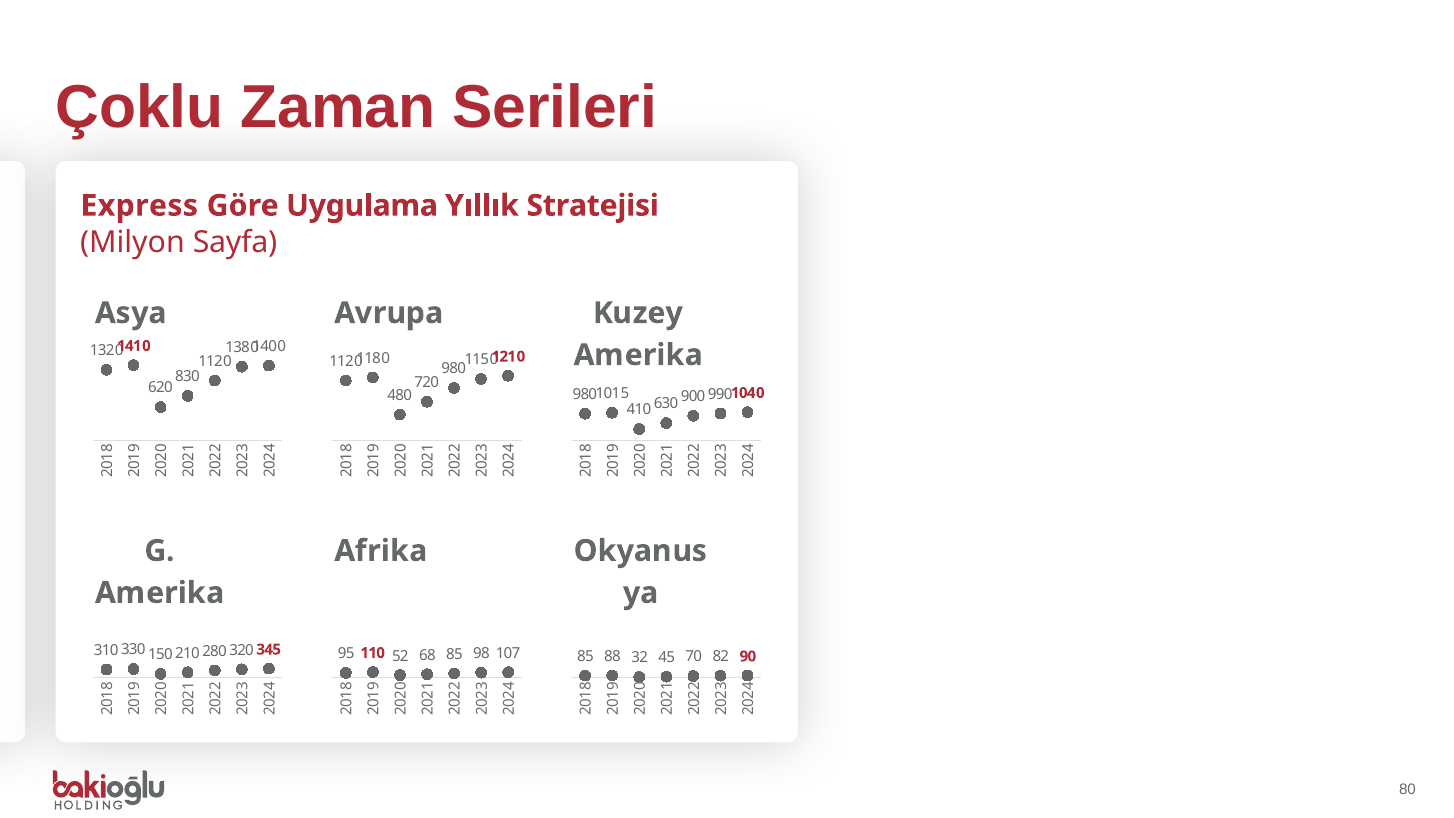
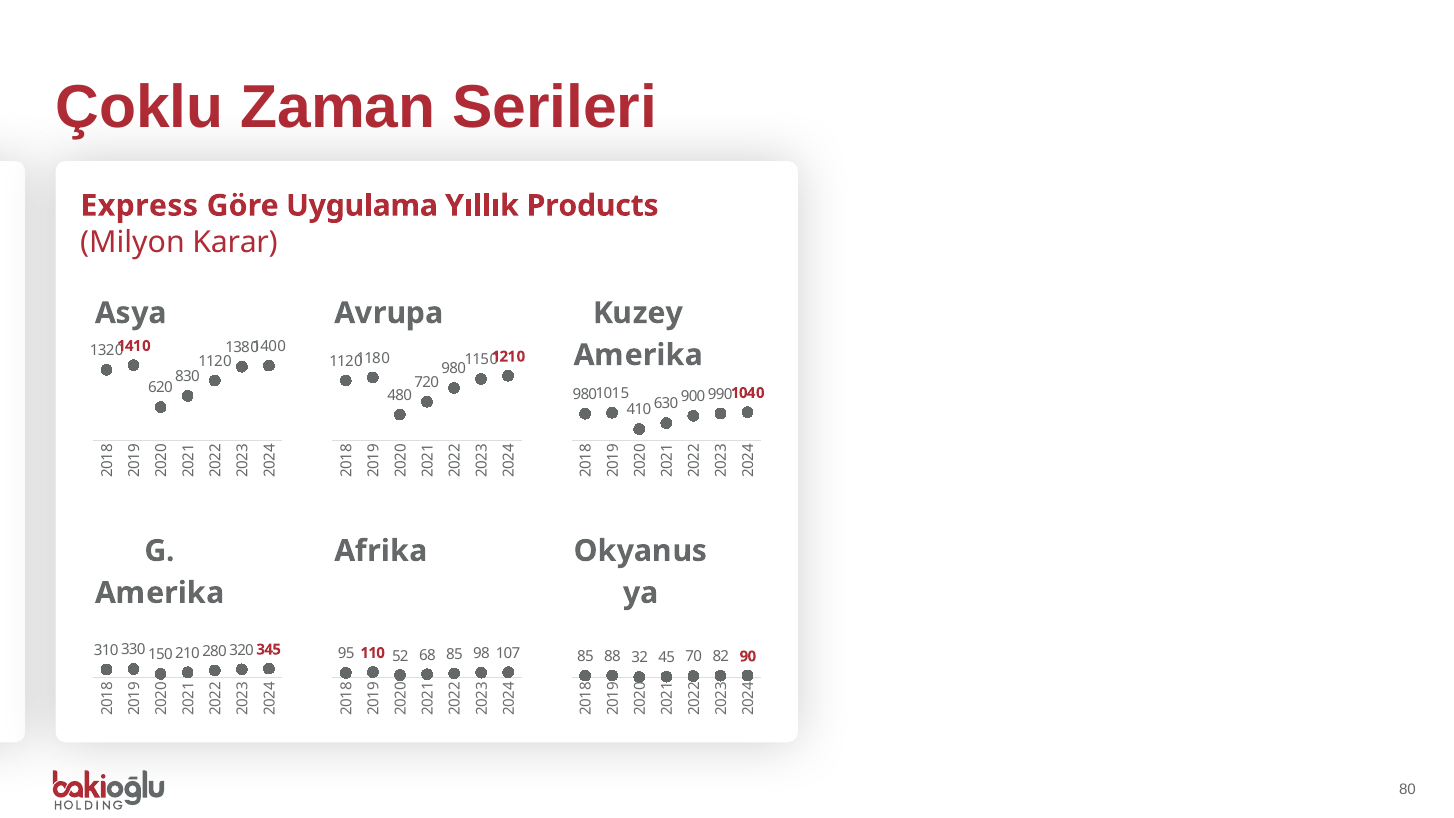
Stratejisi: Stratejisi -> Products (593, 206)
Sayfa: Sayfa -> Karar (235, 242)
